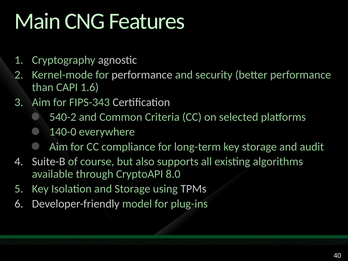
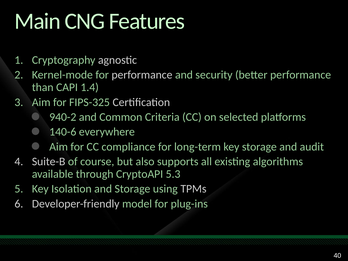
1.6: 1.6 -> 1.4 (90, 87)
FIPS-343: FIPS-343 -> FIPS-325 (90, 102)
540-2: 540-2 -> 940-2 (63, 117)
140-0: 140-0 -> 140-6 (63, 132)
8.0: 8.0 -> 5.3 (173, 174)
